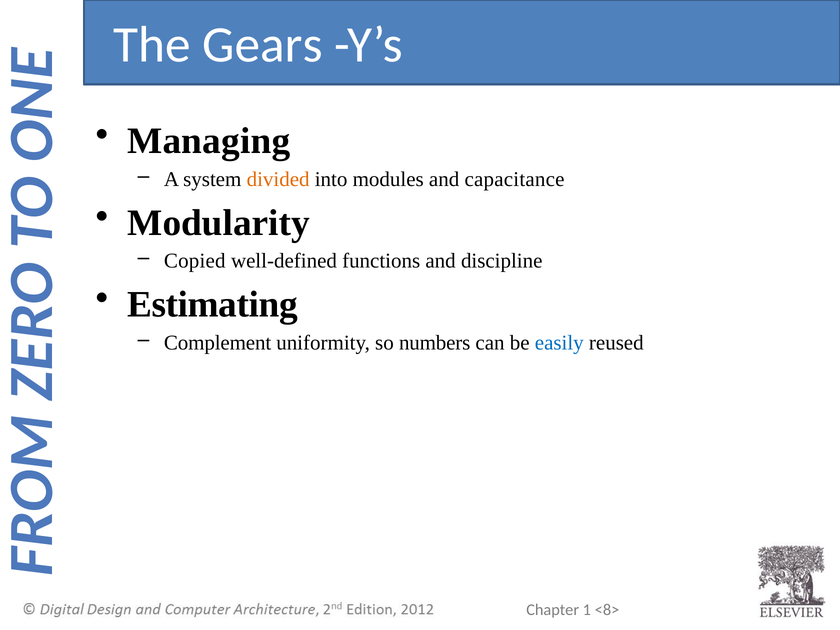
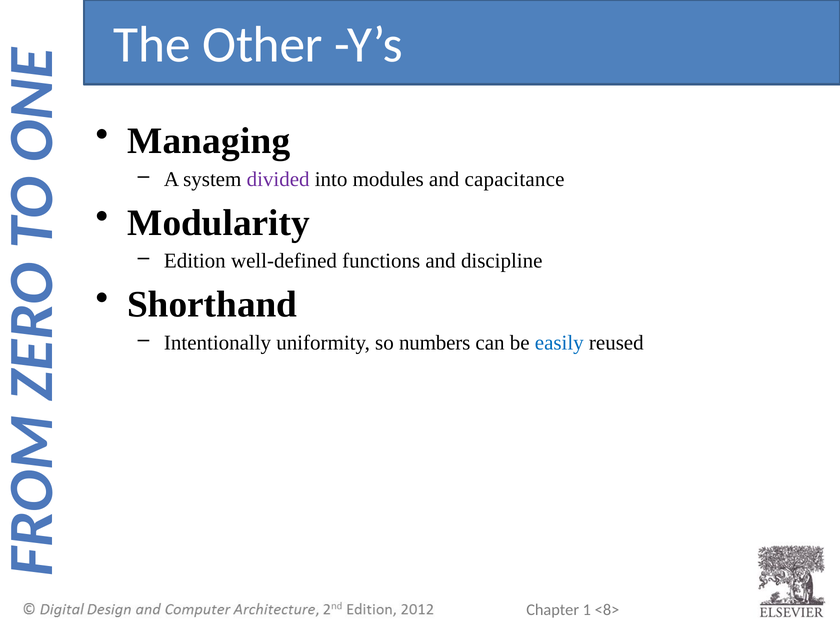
Gears: Gears -> Other (263, 45)
divided colour: orange -> purple (278, 179)
Copied: Copied -> Edition (195, 261)
Estimating: Estimating -> Shorthand (212, 305)
Complement: Complement -> Intentionally (218, 343)
